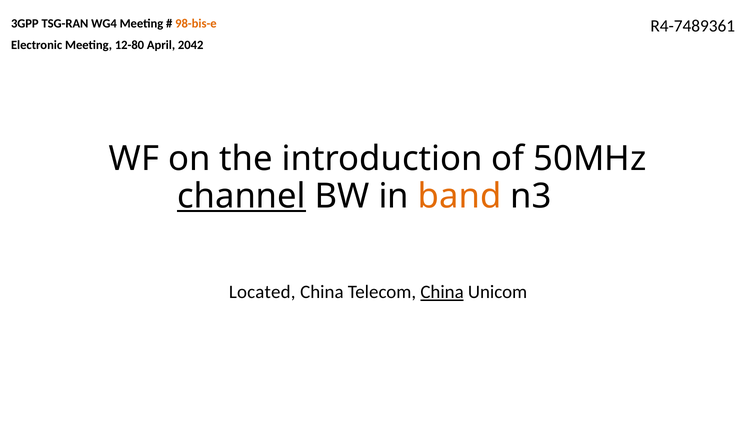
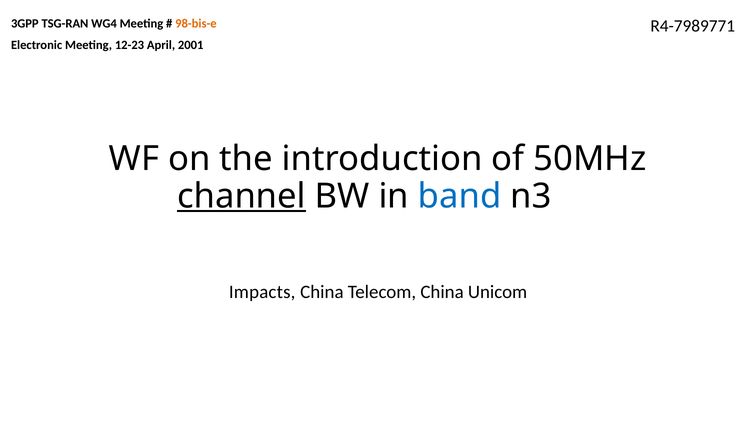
R4-7489361: R4-7489361 -> R4-7989771 (693, 26)
12-80: 12-80 -> 12-23 (129, 45)
2042: 2042 -> 2001 (191, 45)
band colour: orange -> blue (460, 196)
Located: Located -> Impacts (262, 292)
China underline: present -> none (442, 292)
